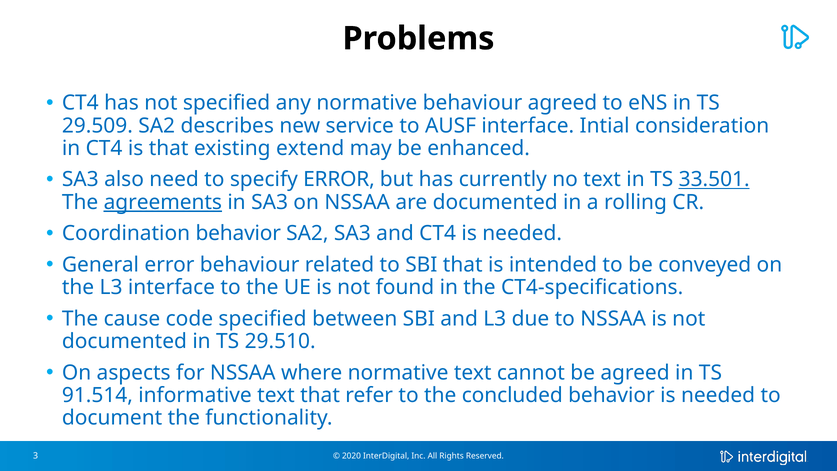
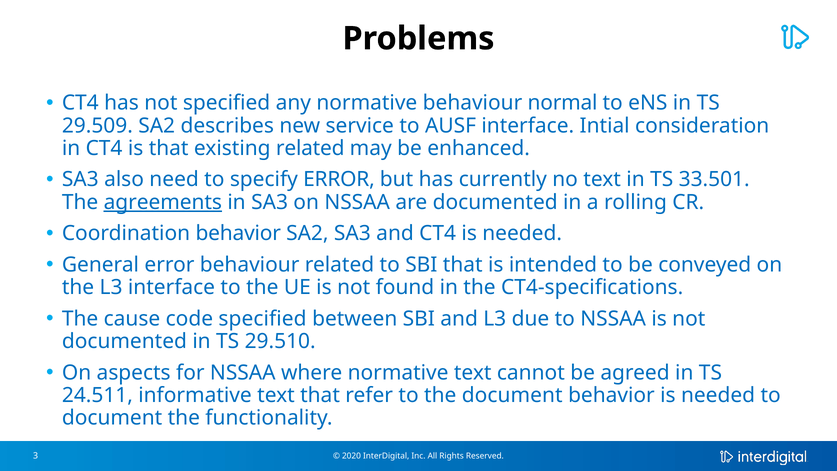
behaviour agreed: agreed -> normal (563, 103)
existing extend: extend -> related (310, 148)
33.501 underline: present -> none (714, 179)
91.514: 91.514 -> 24.511 (97, 395)
the concluded: concluded -> document (512, 395)
